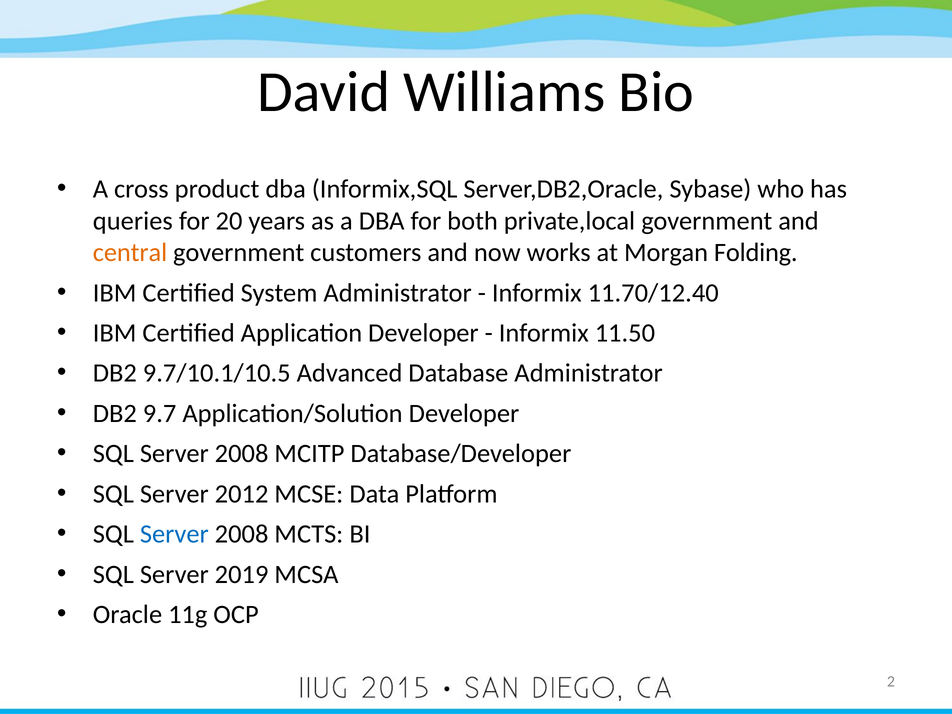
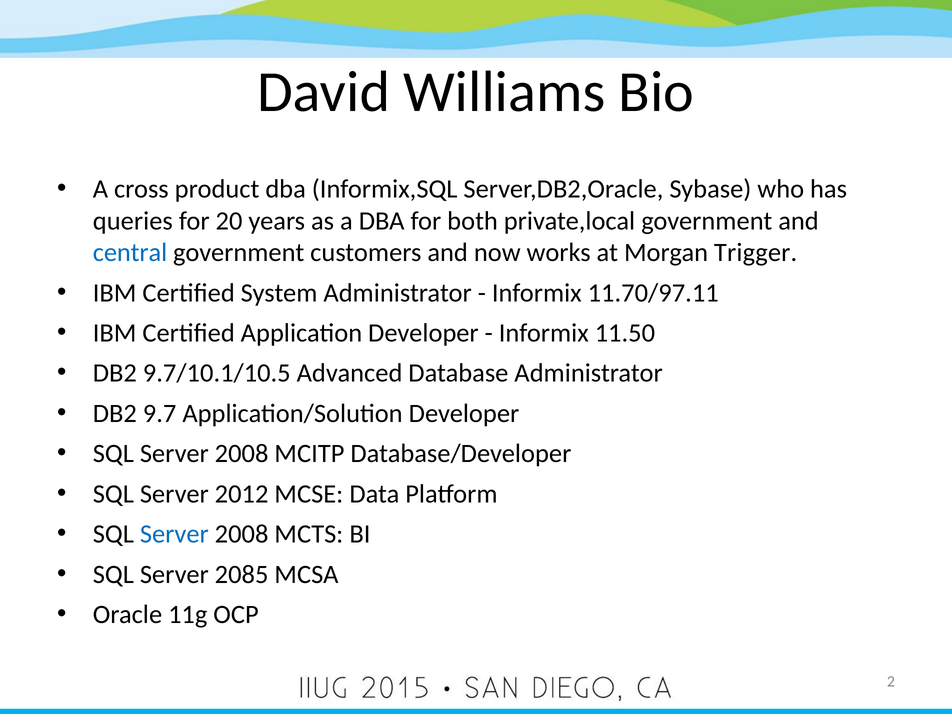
central colour: orange -> blue (130, 253)
Folding: Folding -> Trigger (756, 253)
11.70/12.40: 11.70/12.40 -> 11.70/97.11 (653, 293)
2019: 2019 -> 2085 (242, 574)
